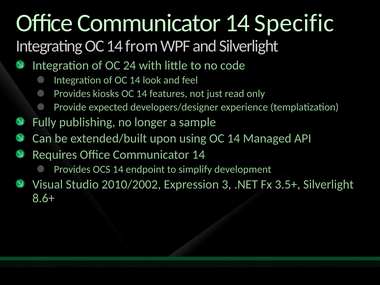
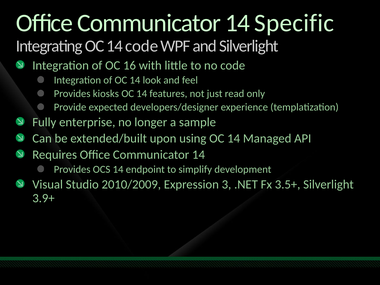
14 from: from -> code (142, 46)
24: 24 -> 16 (130, 65)
publishing: publishing -> enterprise (87, 122)
2010/2002: 2010/2002 -> 2010/2009 (131, 184)
8.6+: 8.6+ -> 3.9+ (43, 198)
